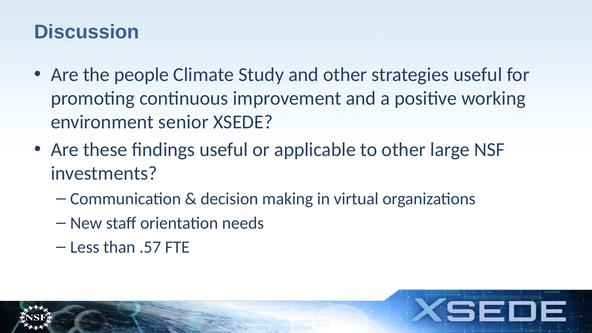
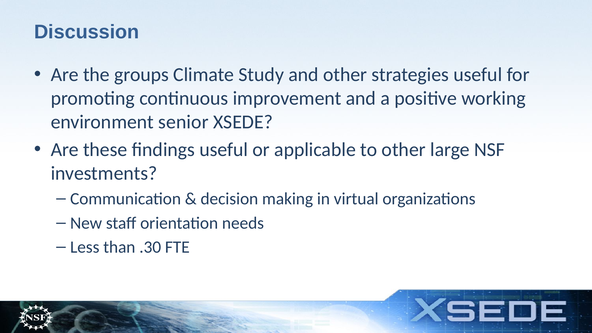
people: people -> groups (142, 75)
.57: .57 -> .30 (150, 247)
